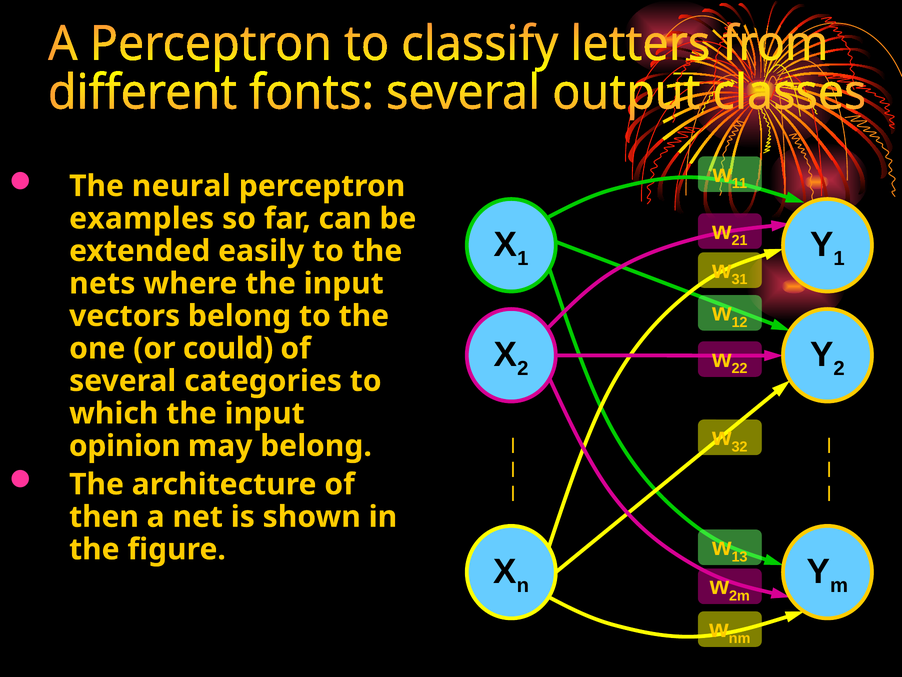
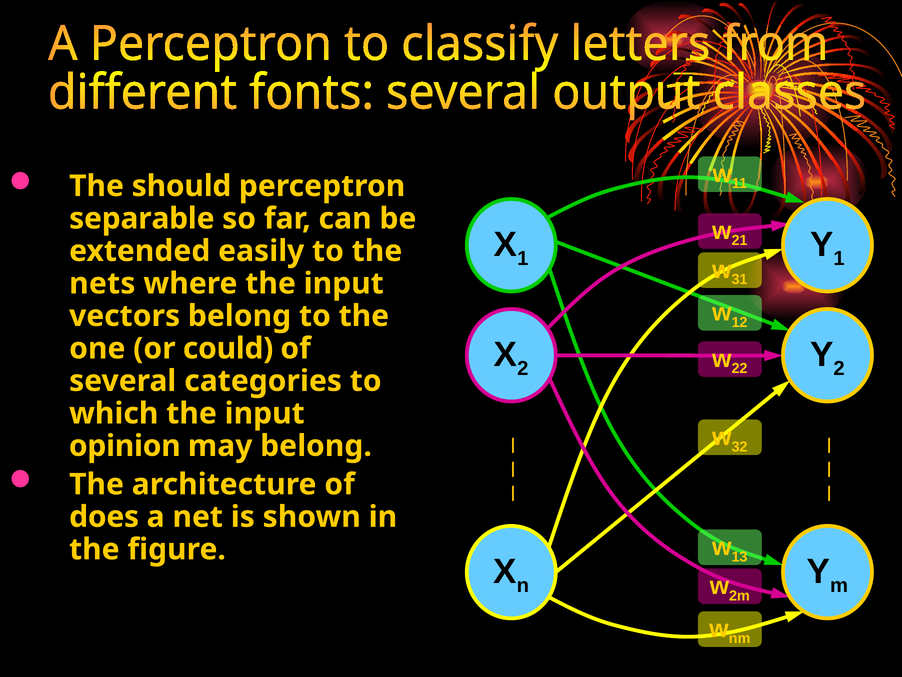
neural: neural -> should (182, 186)
examples: examples -> separable (142, 218)
then: then -> does (104, 517)
